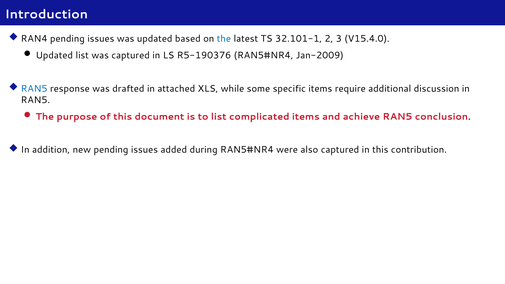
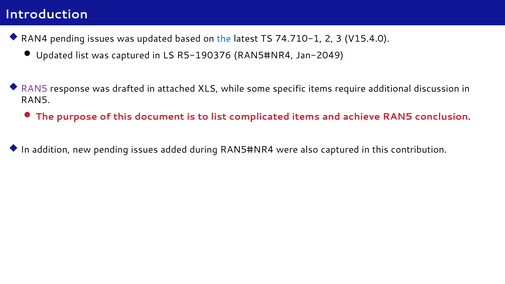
32.101-1: 32.101-1 -> 74.710-1 (299, 39)
Jan-2009: Jan-2009 -> Jan-2049 (320, 55)
RAN5 colour: blue -> purple (34, 89)
